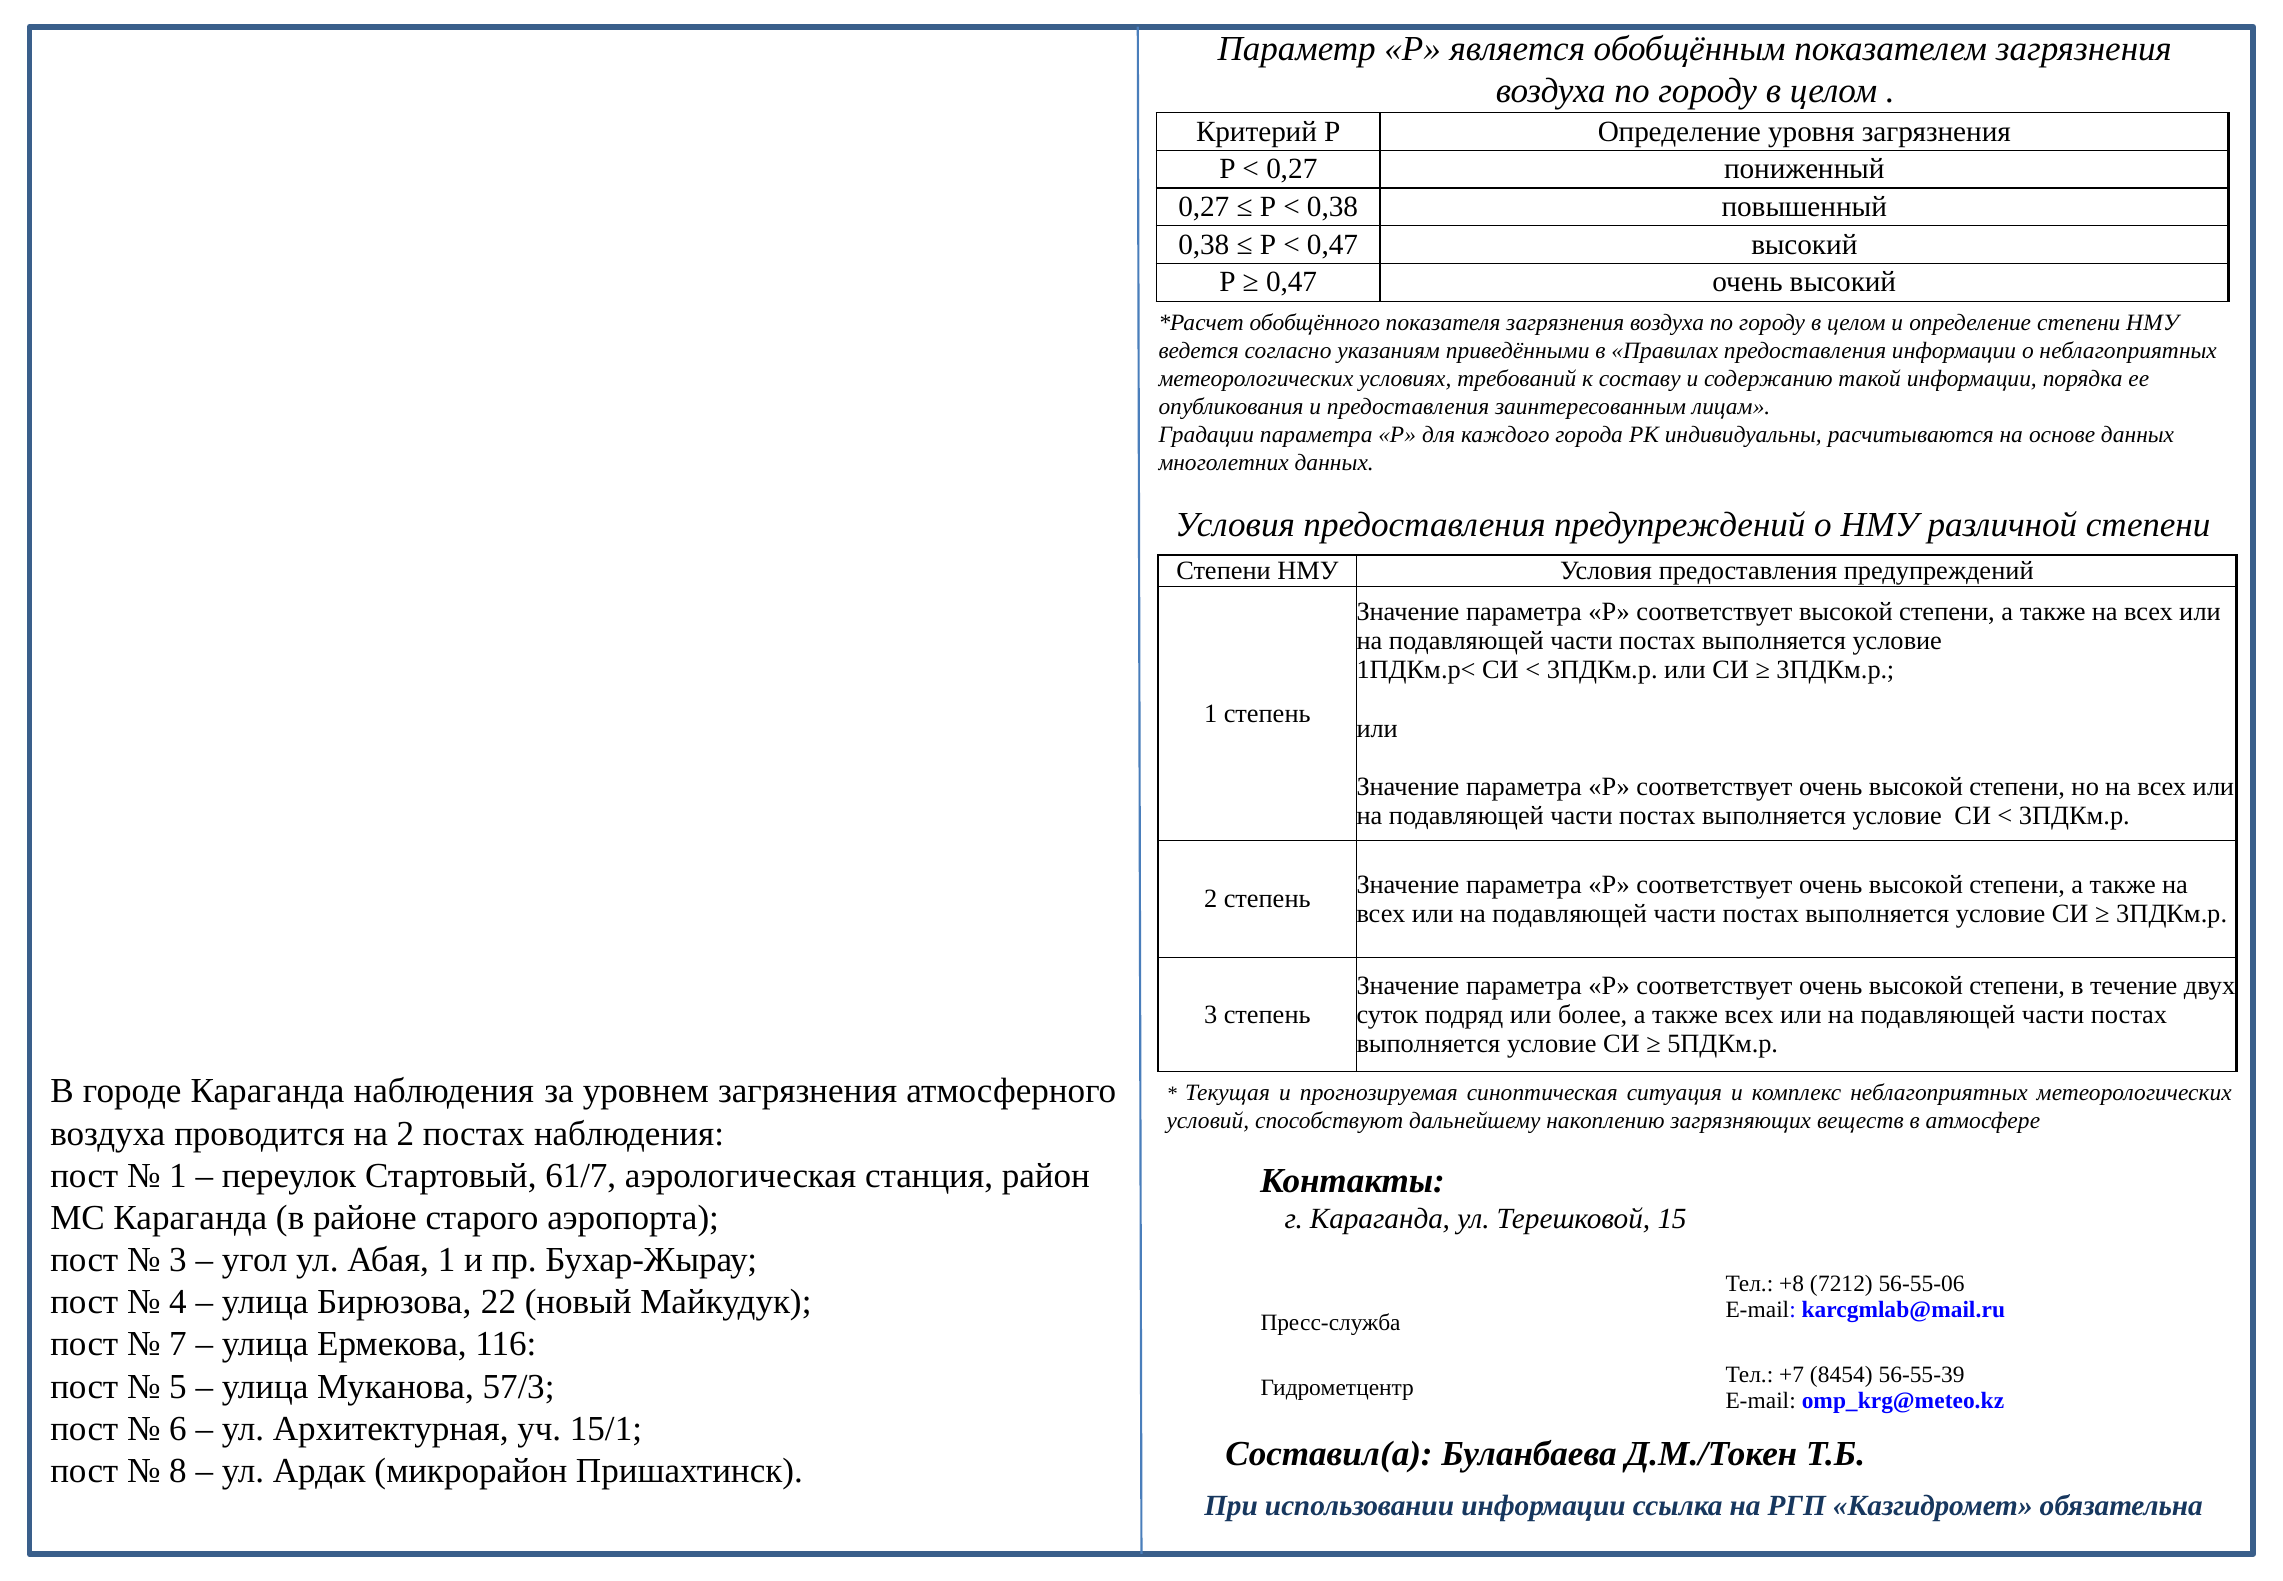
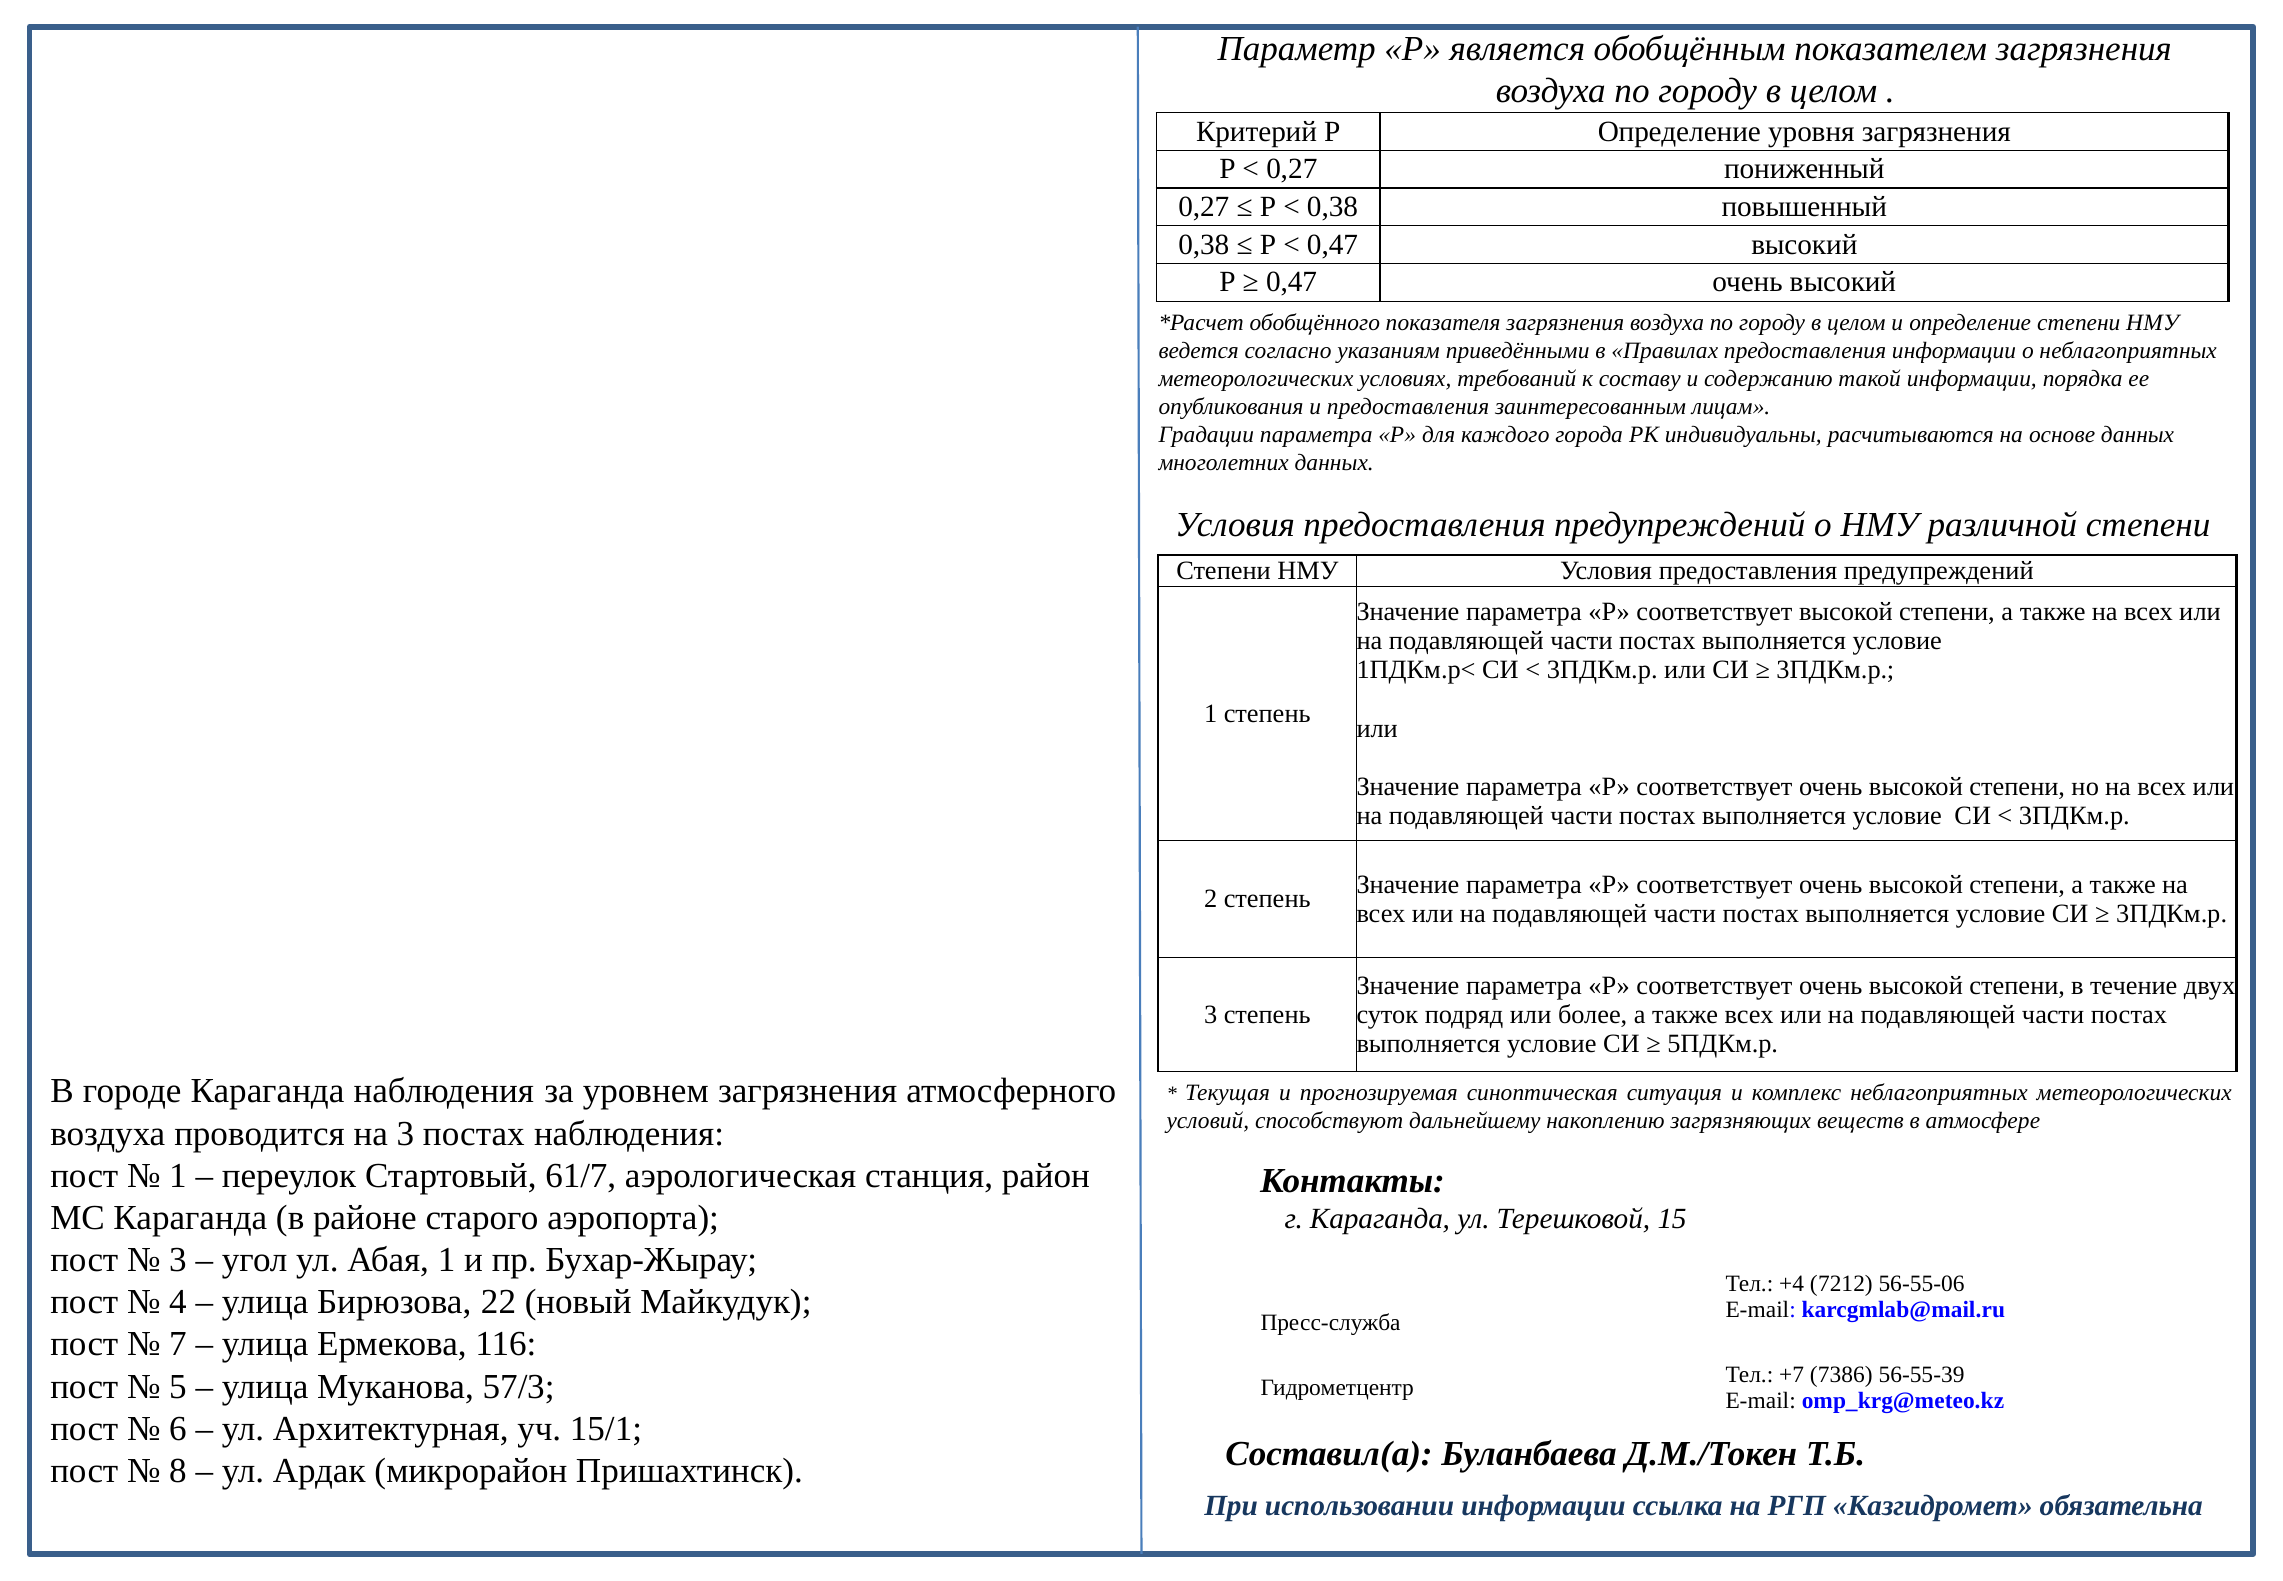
на 2: 2 -> 3 (405, 1133)
+8: +8 -> +4 (1792, 1283)
8454: 8454 -> 7386 (1841, 1375)
